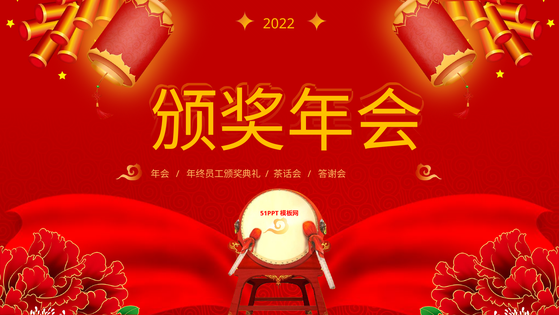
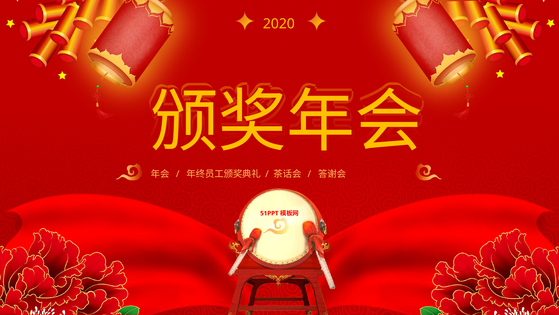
2022: 2022 -> 2020 (279, 24)
